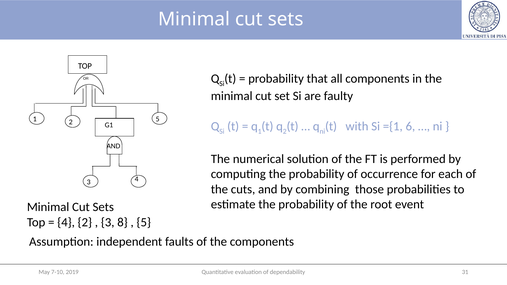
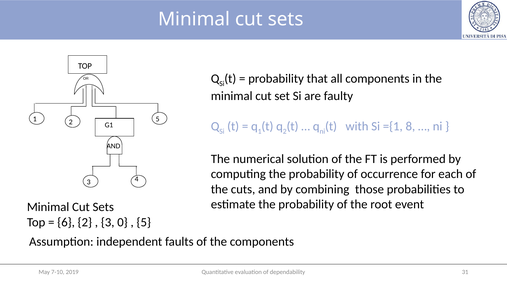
6: 6 -> 8 (410, 126)
4: 4 -> 6 (66, 222)
8: 8 -> 0 (123, 222)
